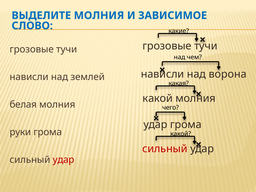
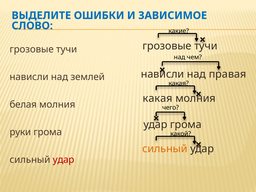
ВЫДЕЛИТЕ МОЛНИЯ: МОЛНИЯ -> ОШИБКИ (99, 15)
ворона: ворона -> правая (228, 74)
какой: какой -> какая (158, 98)
сильный colour: red -> orange (165, 149)
